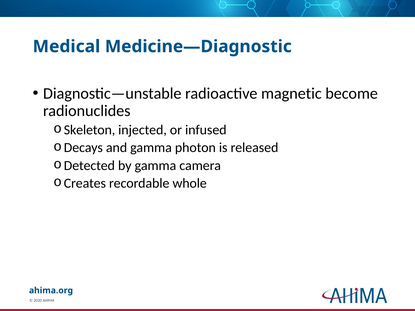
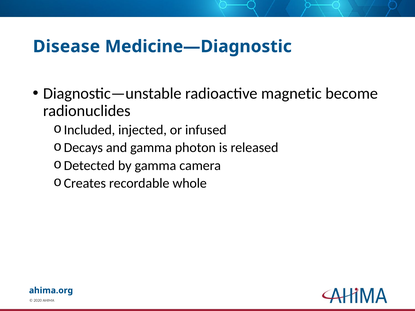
Medical: Medical -> Disease (66, 47)
Skeleton: Skeleton -> Included (89, 130)
